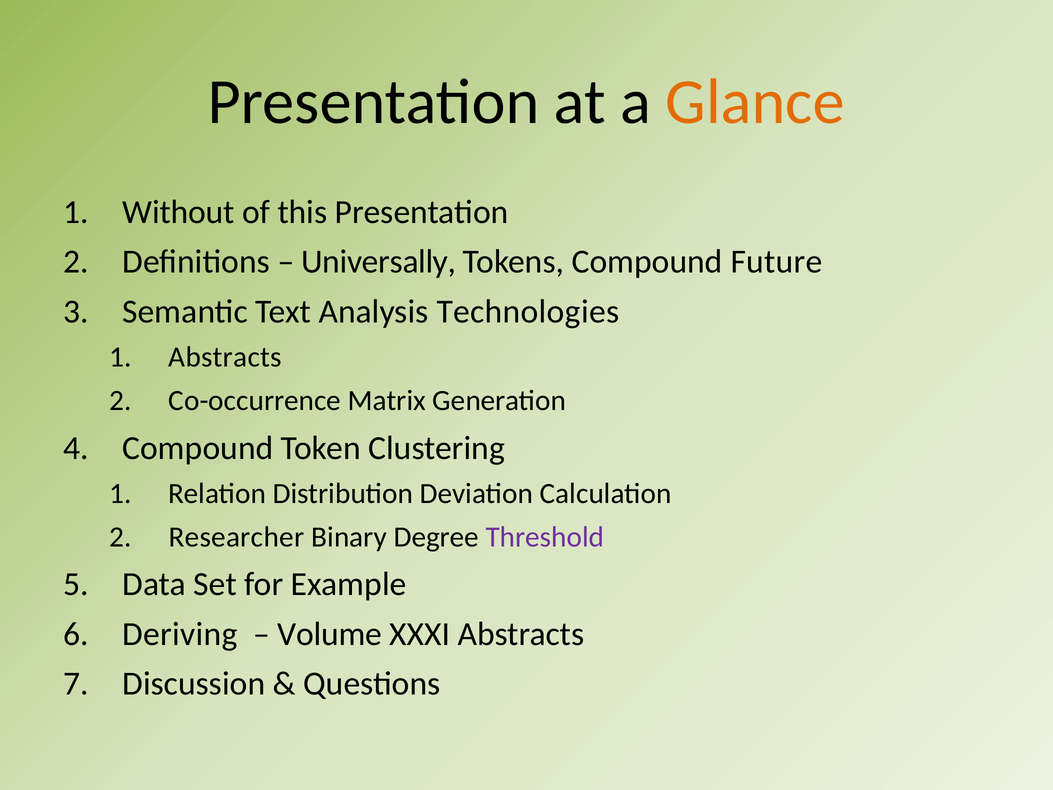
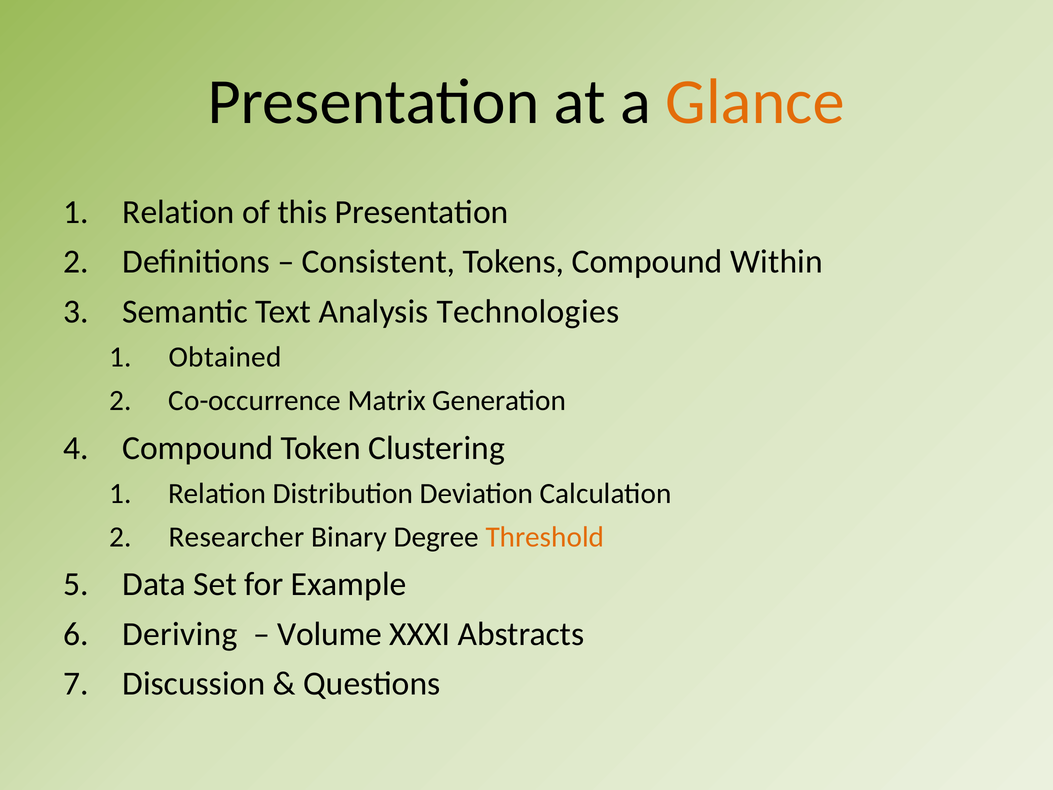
Without: Without -> Relation (178, 212)
Universally: Universally -> Consistent (379, 262)
Future: Future -> Within (777, 262)
Abstracts: Abstracts -> Obtained (225, 357)
Threshold colour: purple -> orange (545, 537)
